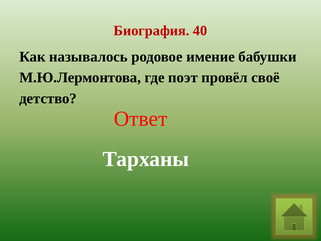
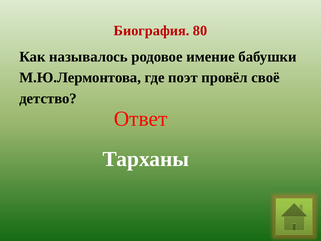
40: 40 -> 80 (200, 31)
